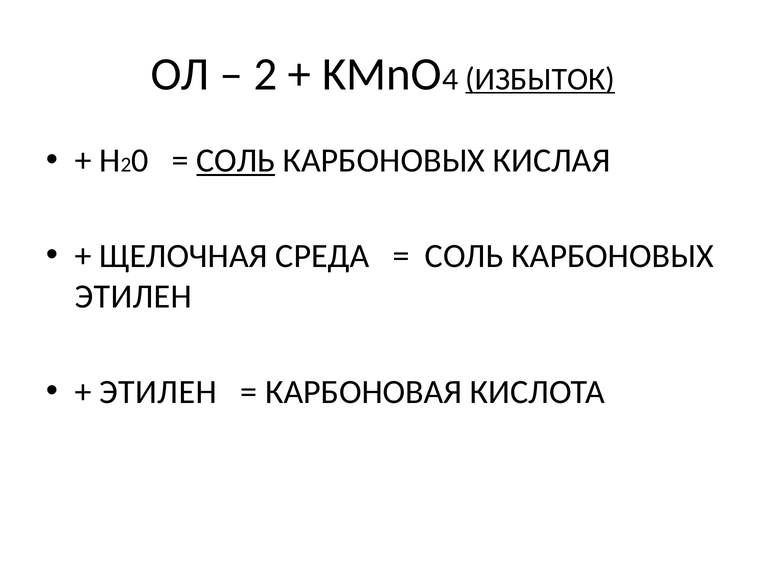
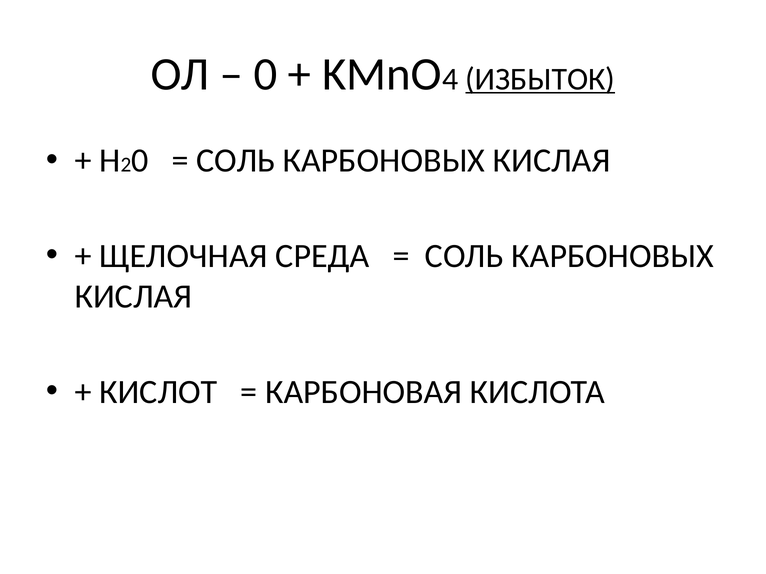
2: 2 -> 0 (266, 74)
СОЛЬ underline: present -> none (236, 161)
ЭТИЛЕН: ЭТИЛЕН -> КИСЛАЯ (134, 297)
ЭТИЛЕН: ЭТИЛЕН -> КИСЛОТ (158, 392)
